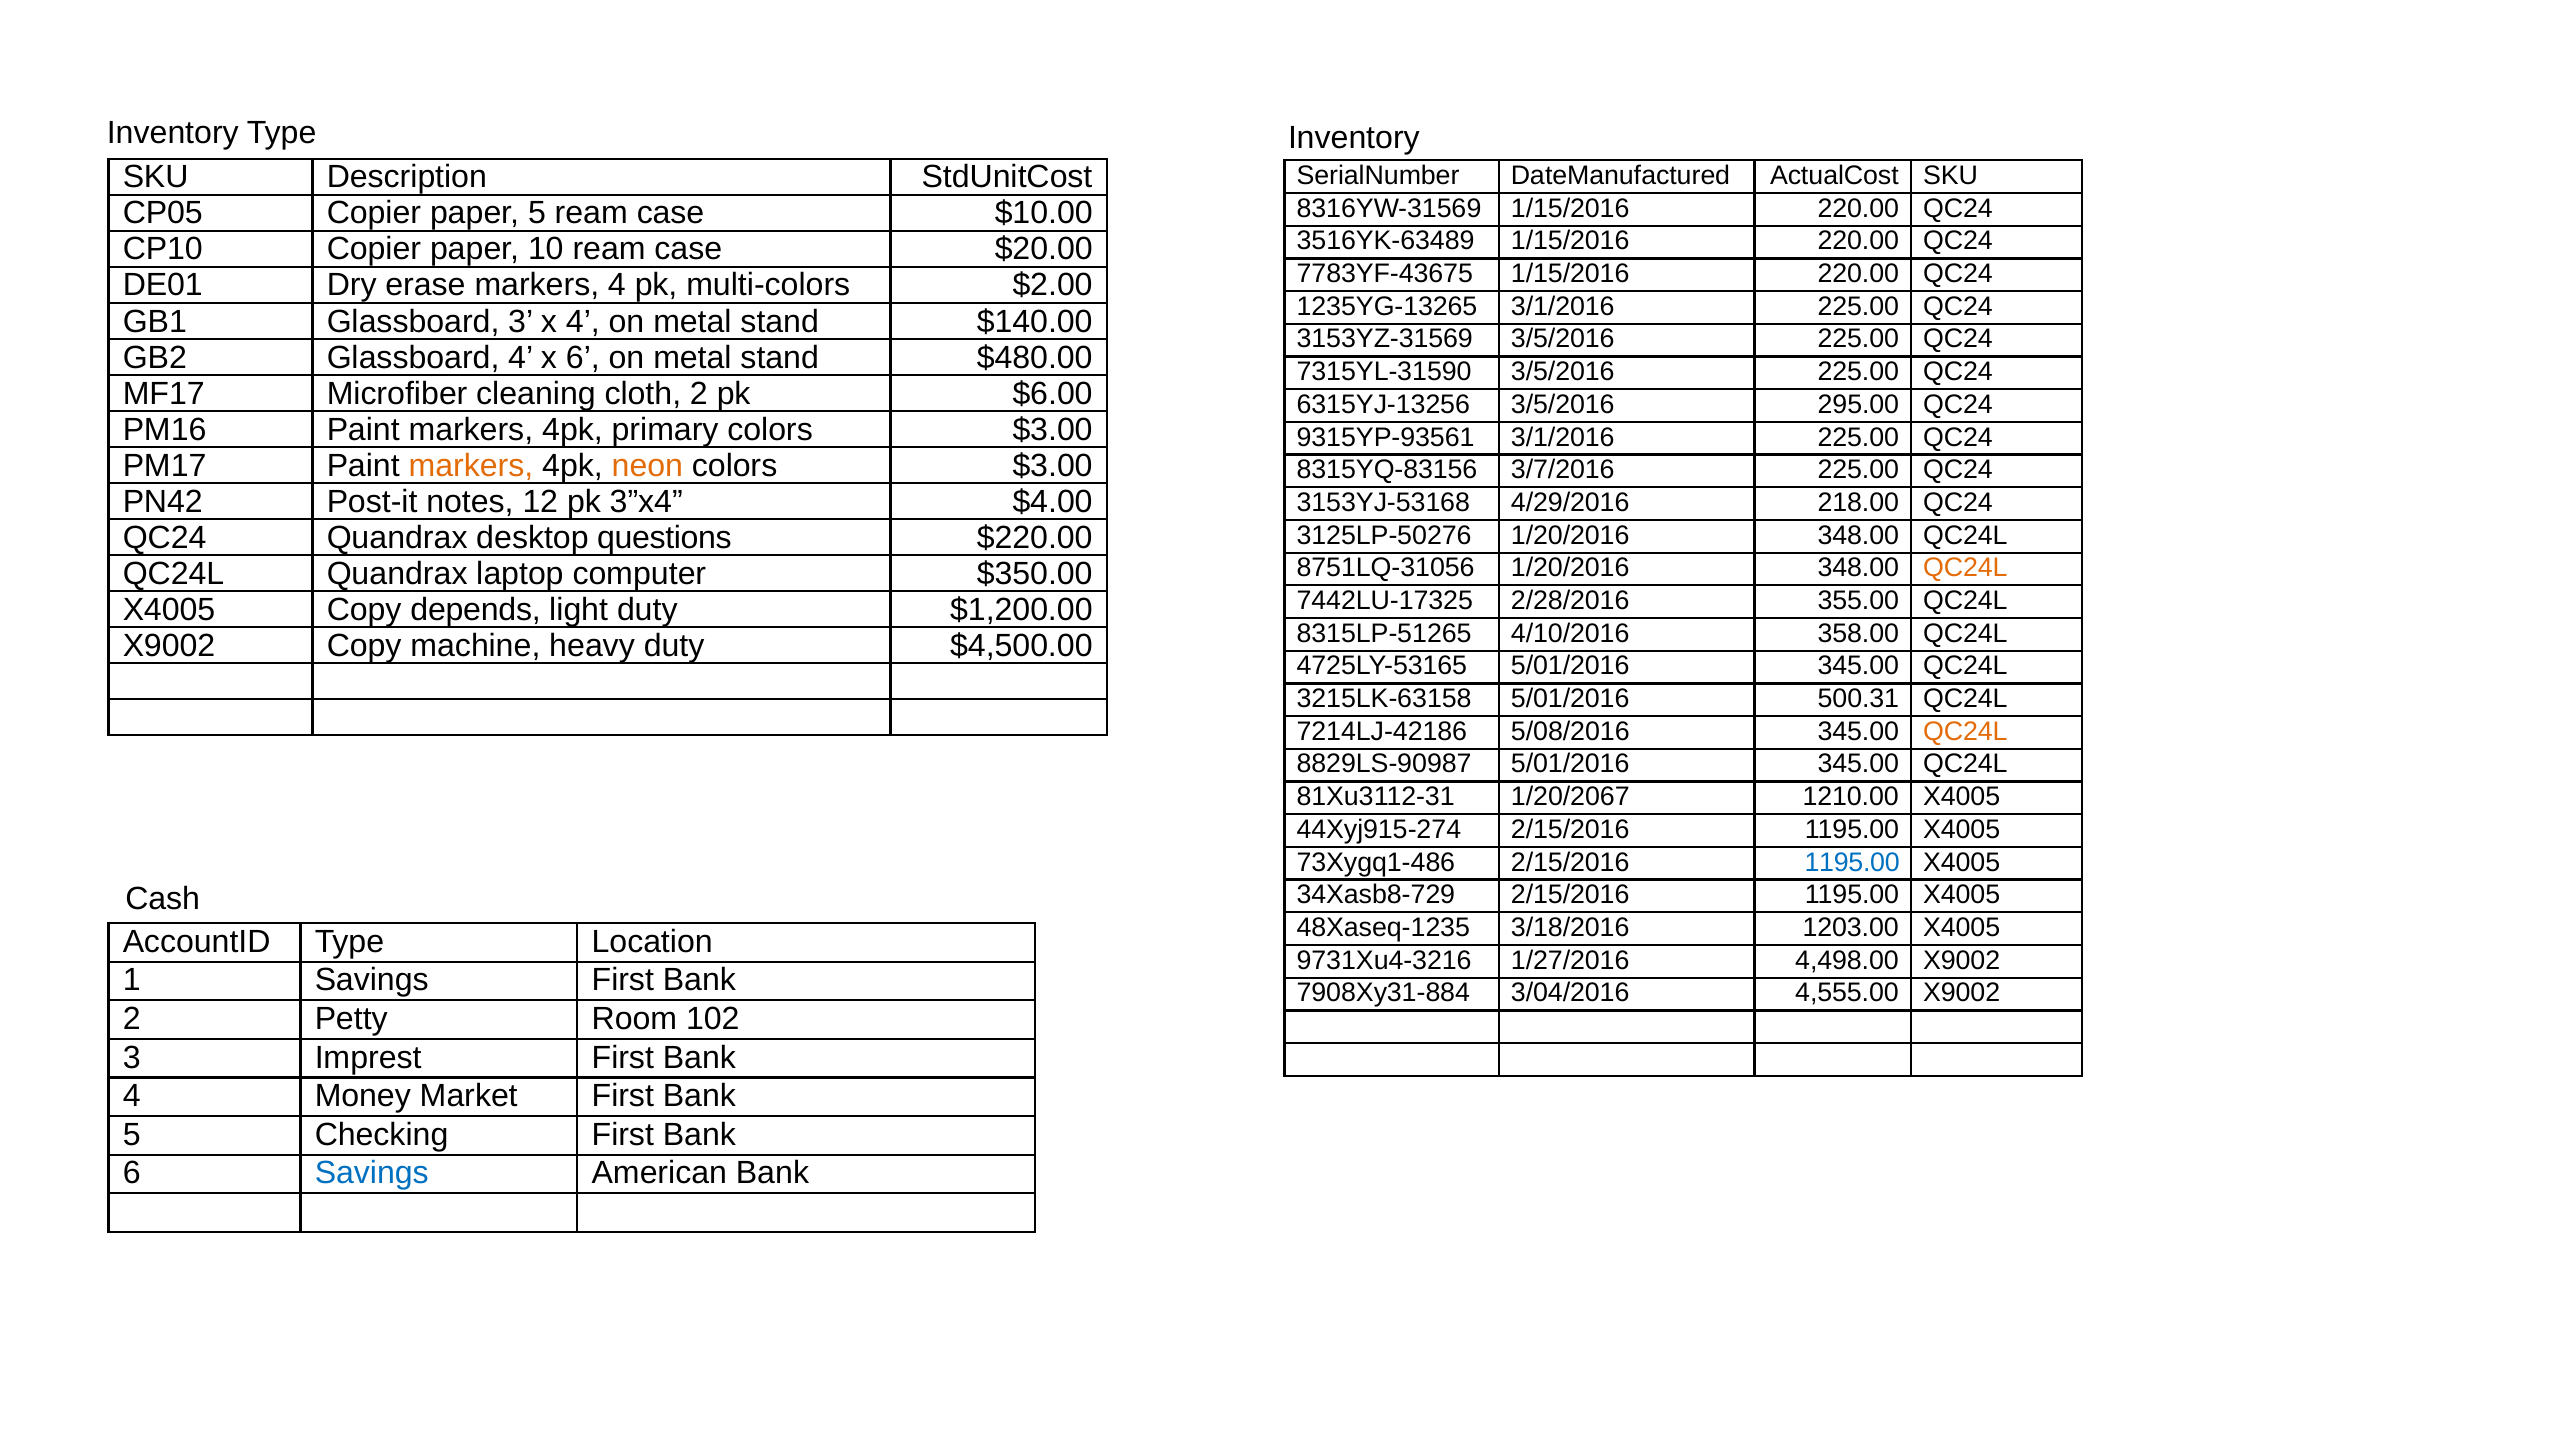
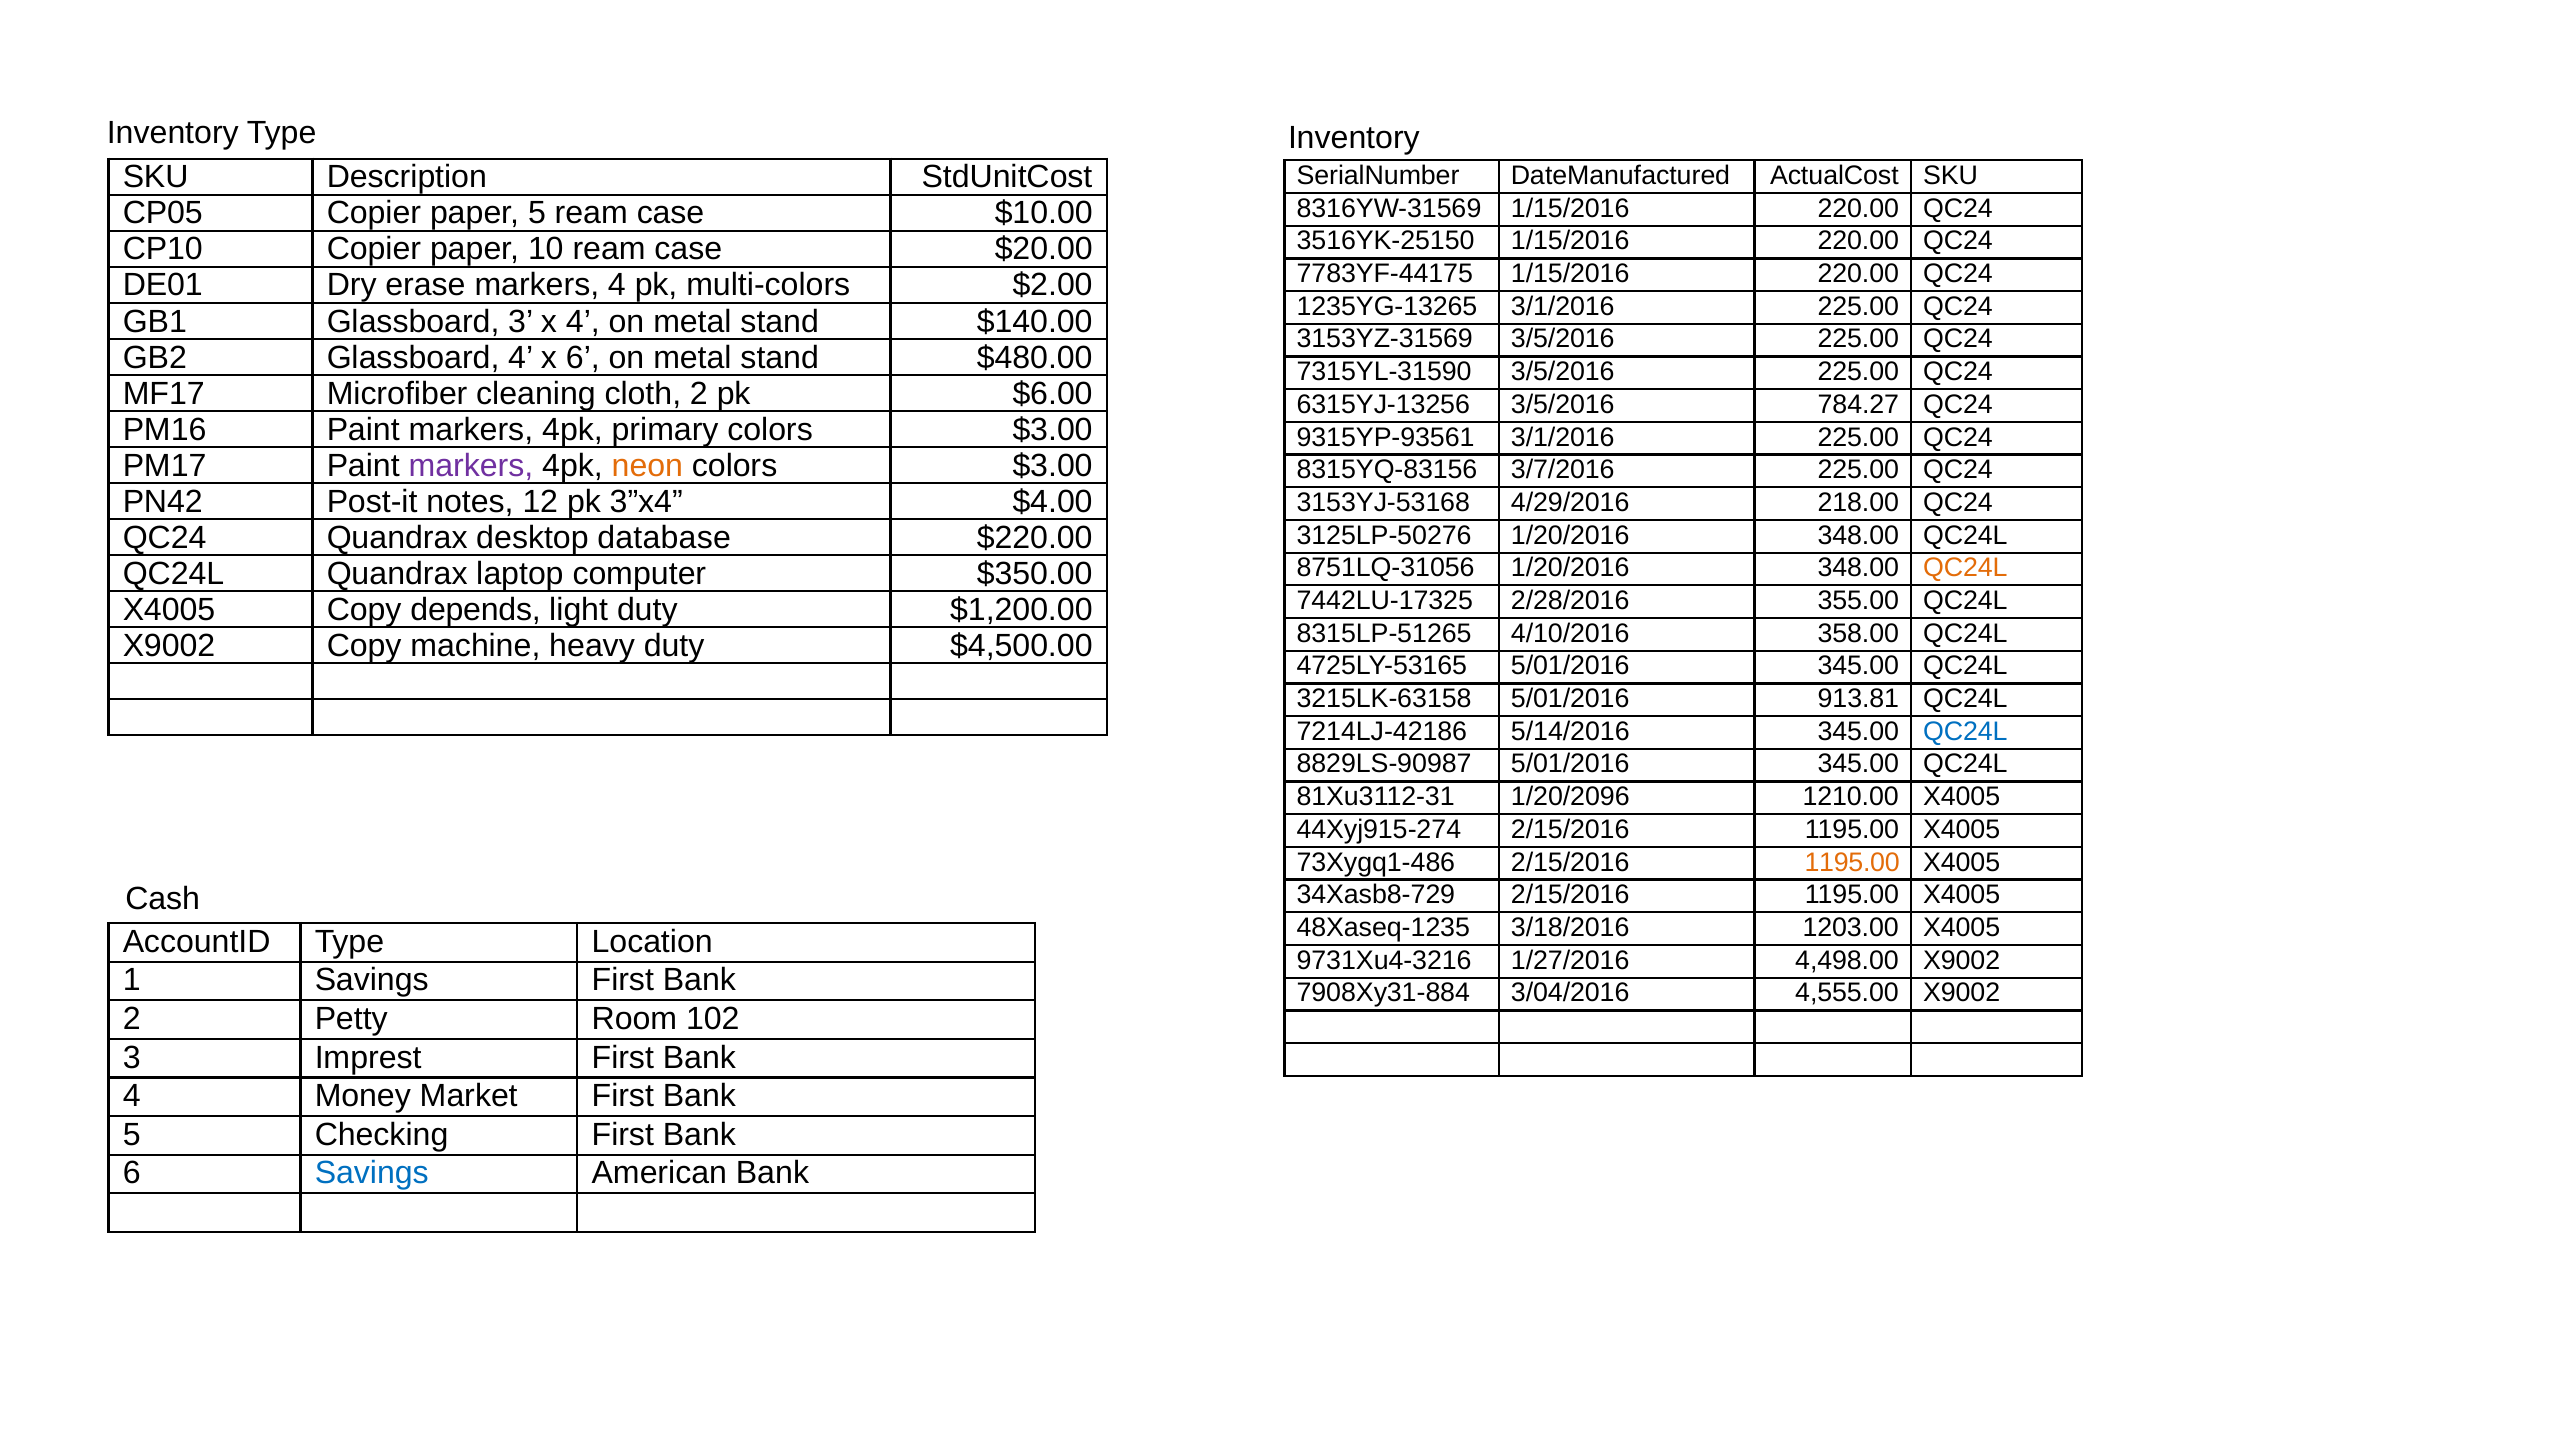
3516YK-63489: 3516YK-63489 -> 3516YK-25150 (1386, 241)
7783YF-43675: 7783YF-43675 -> 7783YF-44175 (1385, 274)
295.00: 295.00 -> 784.27 (1858, 405)
markers colour: orange -> purple (471, 466)
questions: questions -> database (664, 538)
500.31: 500.31 -> 913.81 (1858, 699)
5/08/2016: 5/08/2016 -> 5/14/2016 (1570, 731)
QC24L colour: orange -> blue (1965, 731)
1/20/2067: 1/20/2067 -> 1/20/2096 (1570, 797)
1195.00 colour: blue -> orange (1852, 862)
